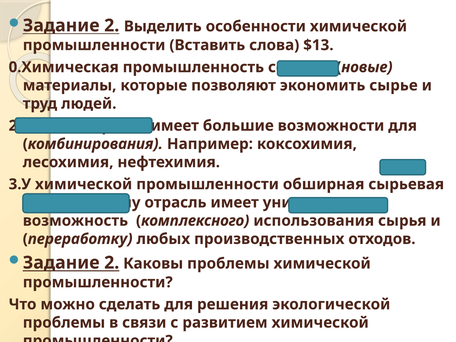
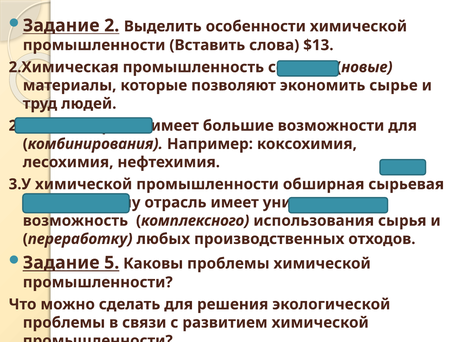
0.Химическая: 0.Химическая -> 2.Химическая (64, 67)
2: 2 -> 5 (112, 263)
